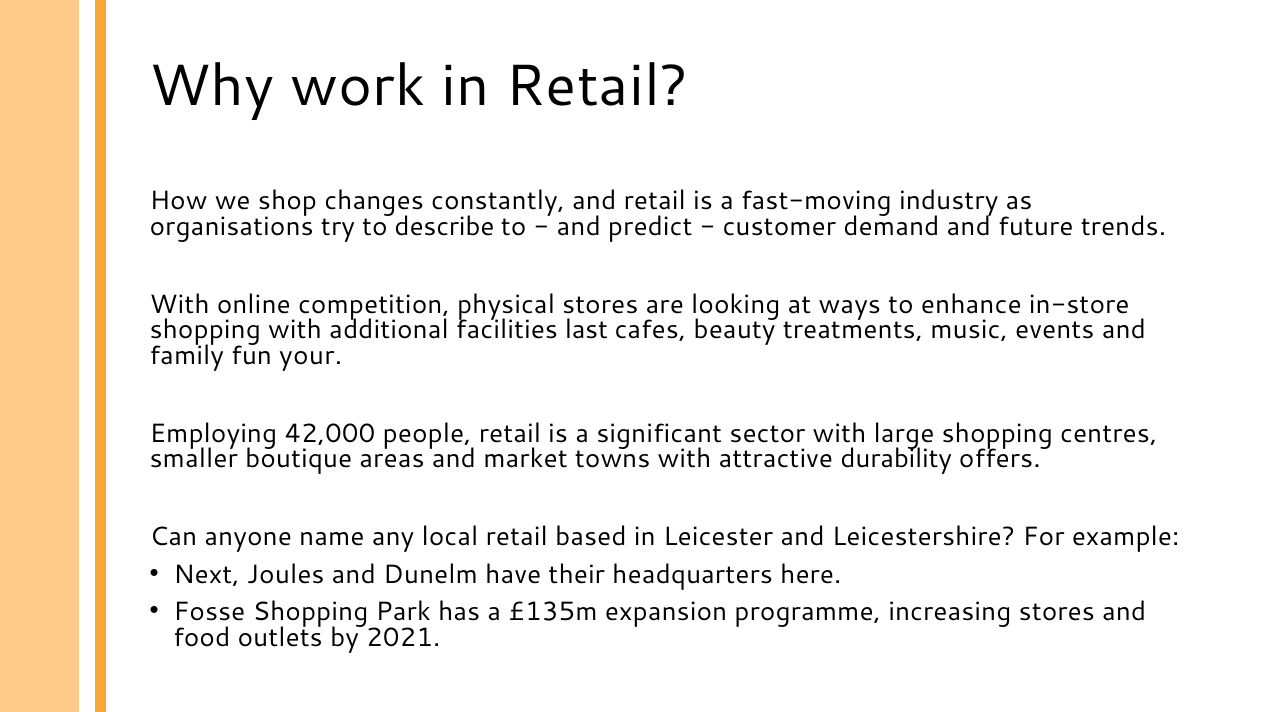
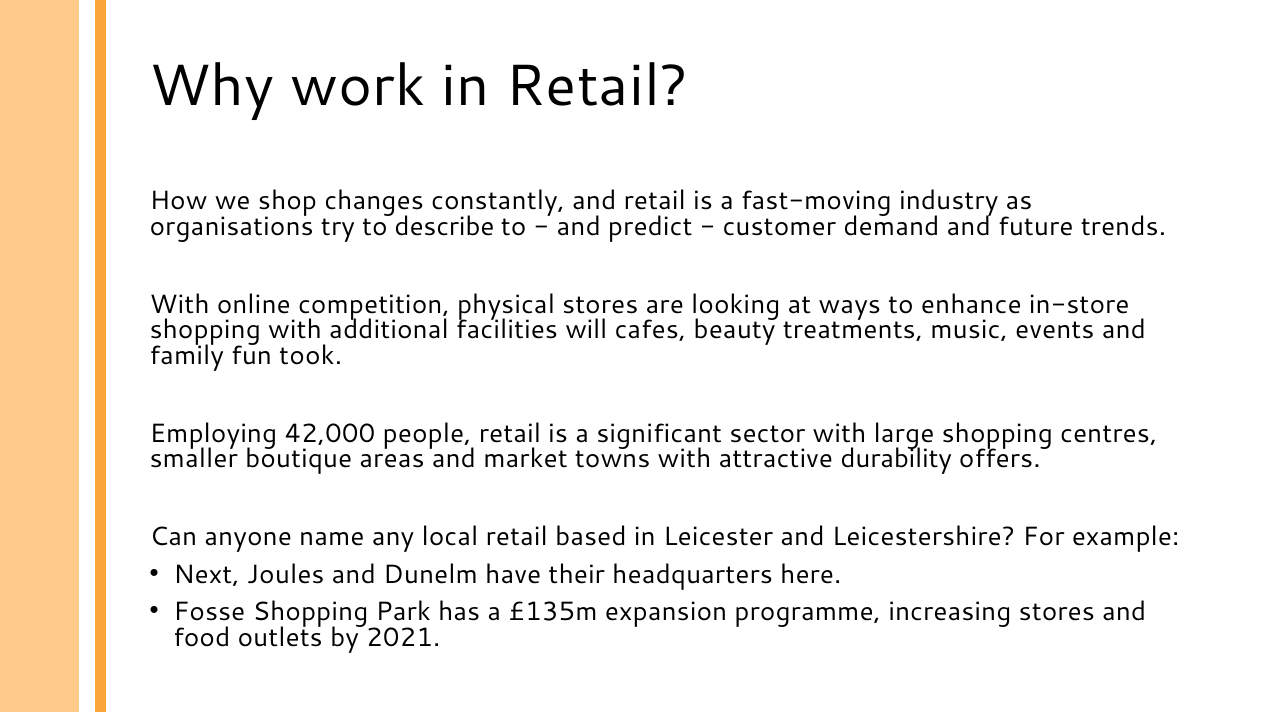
last: last -> will (586, 330)
your: your -> took (311, 355)
